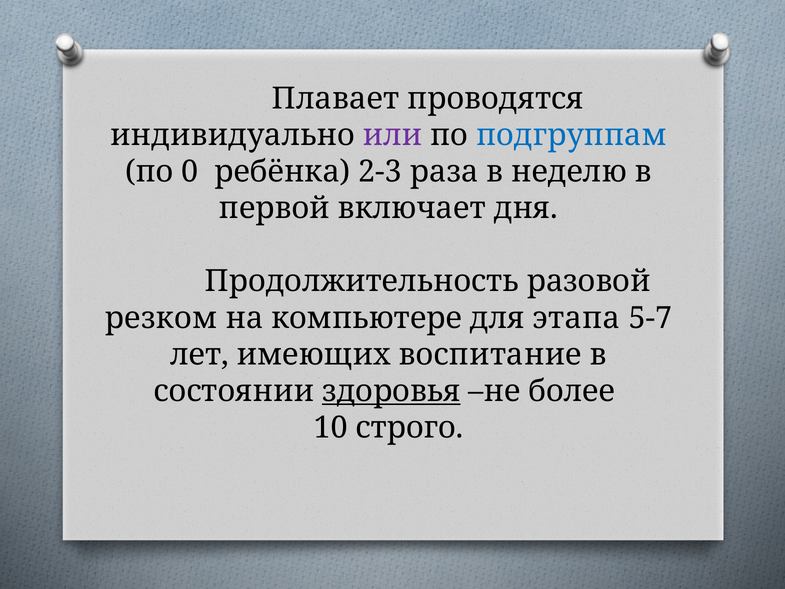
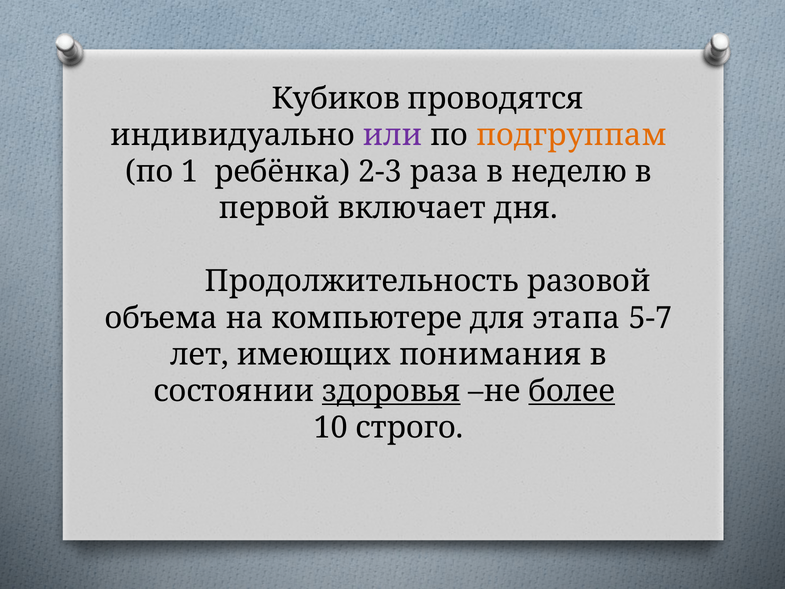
Плавает: Плавает -> Кубиков (336, 98)
подгруппам colour: blue -> orange (571, 135)
0: 0 -> 1 (190, 172)
резком: резком -> объема (161, 318)
воспитание: воспитание -> понимания (490, 354)
более underline: none -> present (572, 391)
